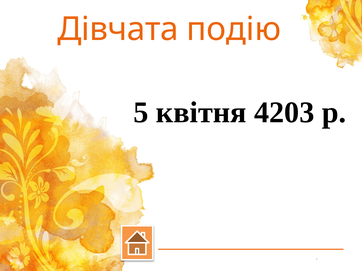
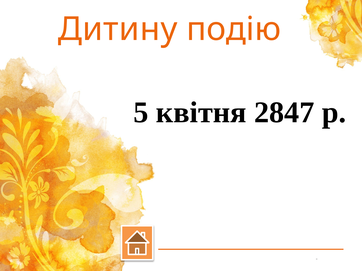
Дівчата: Дівчата -> Дитину (118, 29)
4203: 4203 -> 2847 (284, 113)
